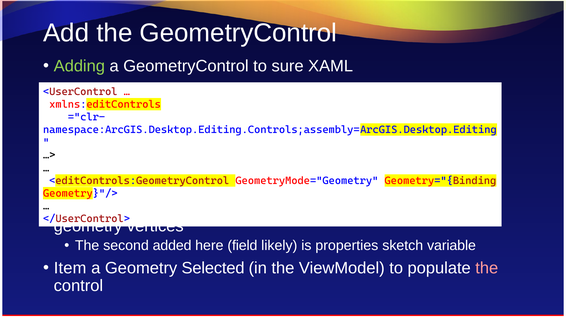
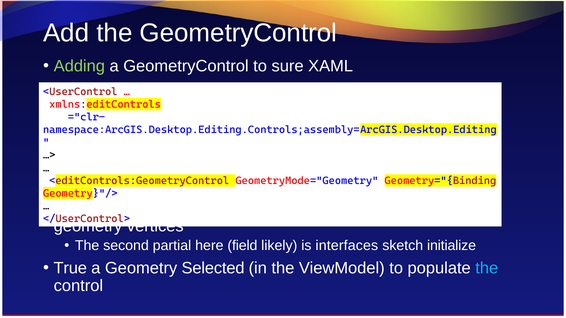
added: added -> partial (172, 246)
properties: properties -> interfaces (347, 246)
variable: variable -> initialize (452, 246)
Item: Item -> True (70, 268)
the colour: pink -> light blue (487, 268)
